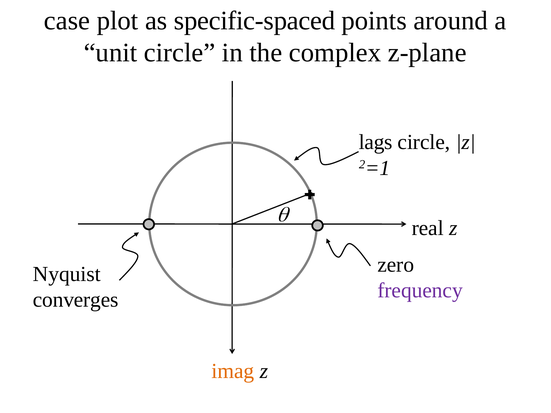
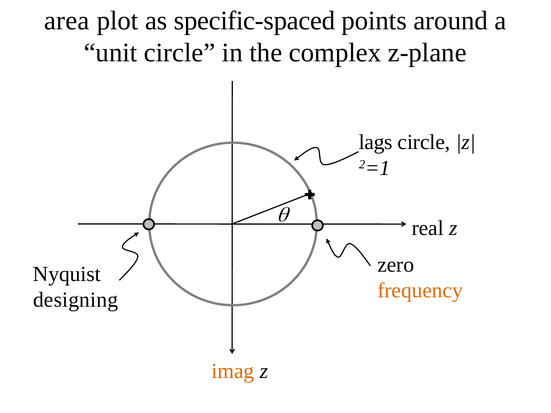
case: case -> area (67, 21)
frequency colour: purple -> orange (420, 291)
converges: converges -> designing (76, 300)
